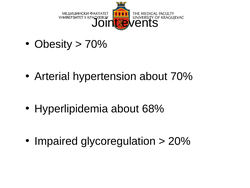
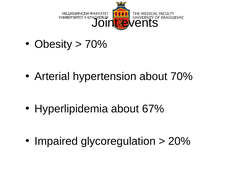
68%: 68% -> 67% (153, 109)
